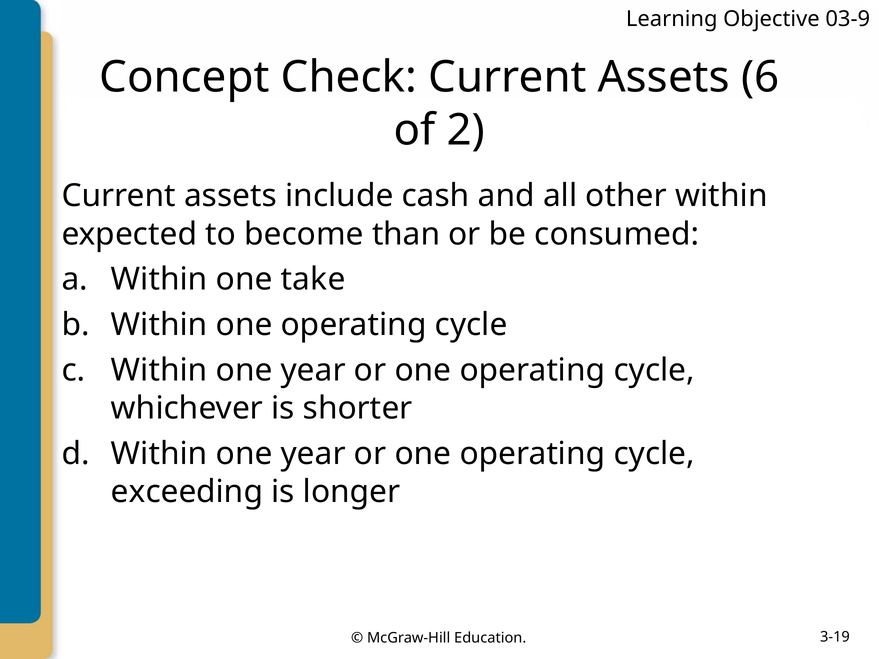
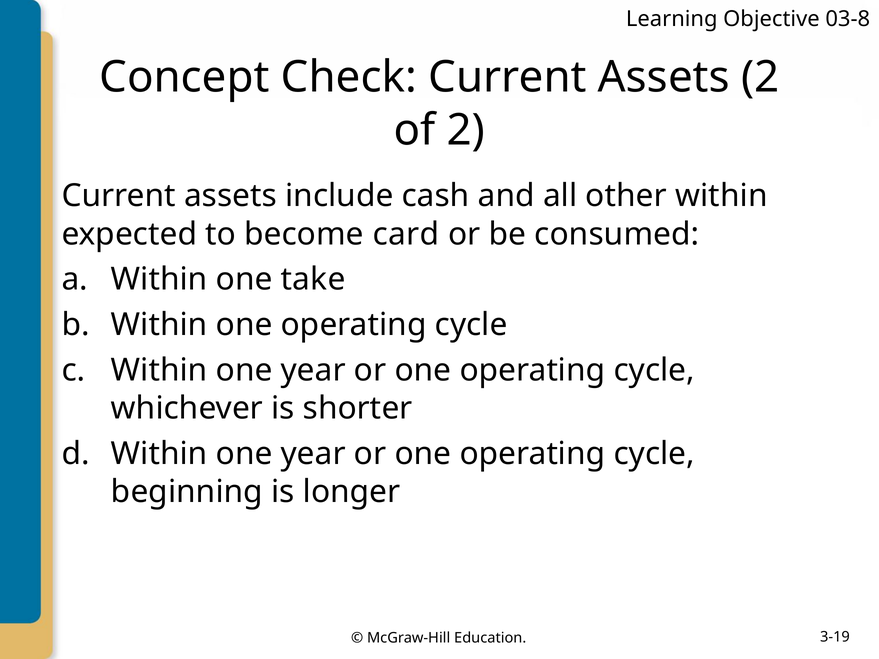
03-9: 03-9 -> 03-8 (848, 19)
Assets 6: 6 -> 2 (760, 77)
than: than -> card (406, 234)
exceeding: exceeding -> beginning (187, 492)
